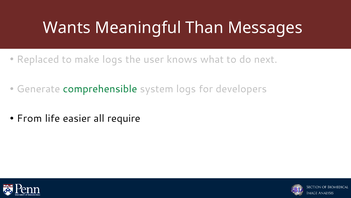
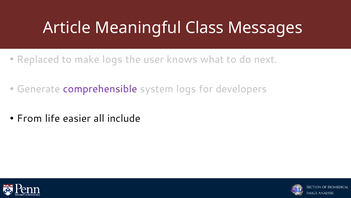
Wants: Wants -> Article (67, 28)
Than: Than -> Class (205, 28)
comprehensible colour: green -> purple (100, 89)
require: require -> include (124, 118)
